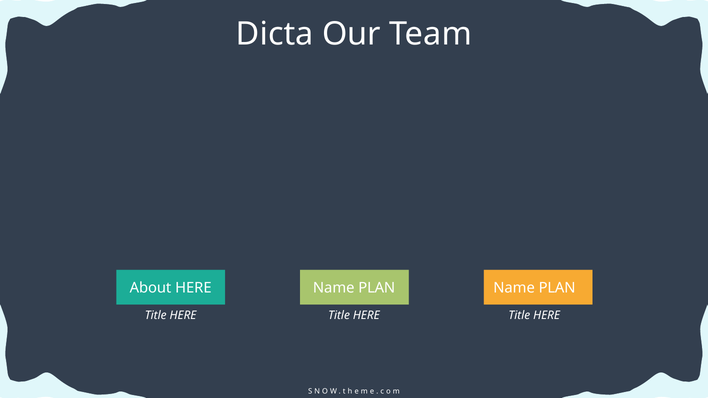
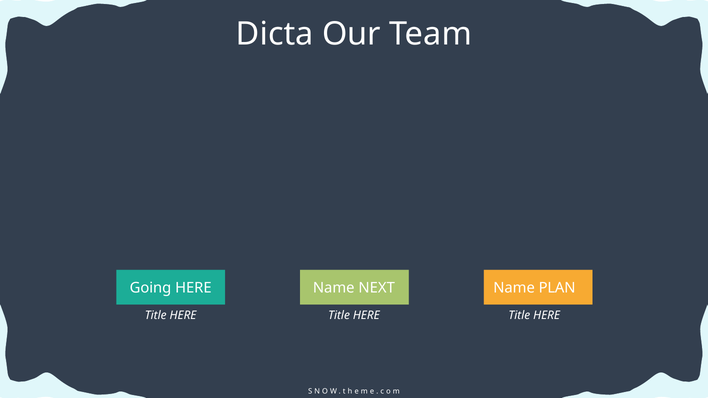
About: About -> Going (150, 288)
HERE Name PLAN: PLAN -> NEXT (377, 288)
